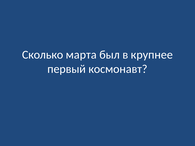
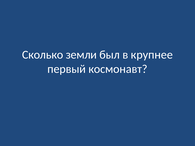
марта: марта -> земли (81, 55)
